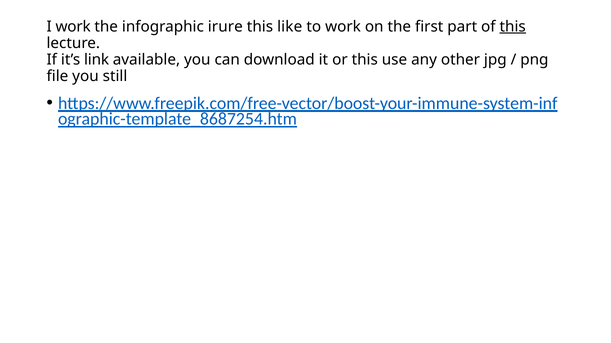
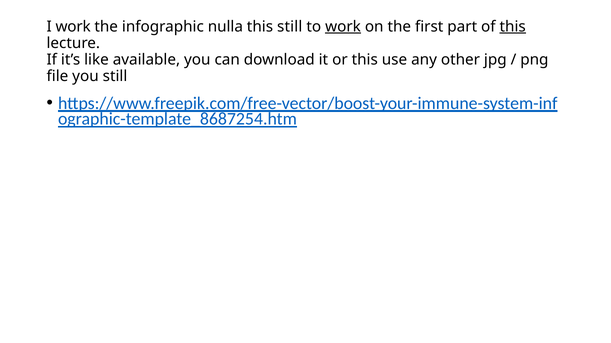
irure: irure -> nulla (225, 27)
this like: like -> still (290, 27)
work underline: none -> present (343, 27)
link: link -> like (97, 60)
